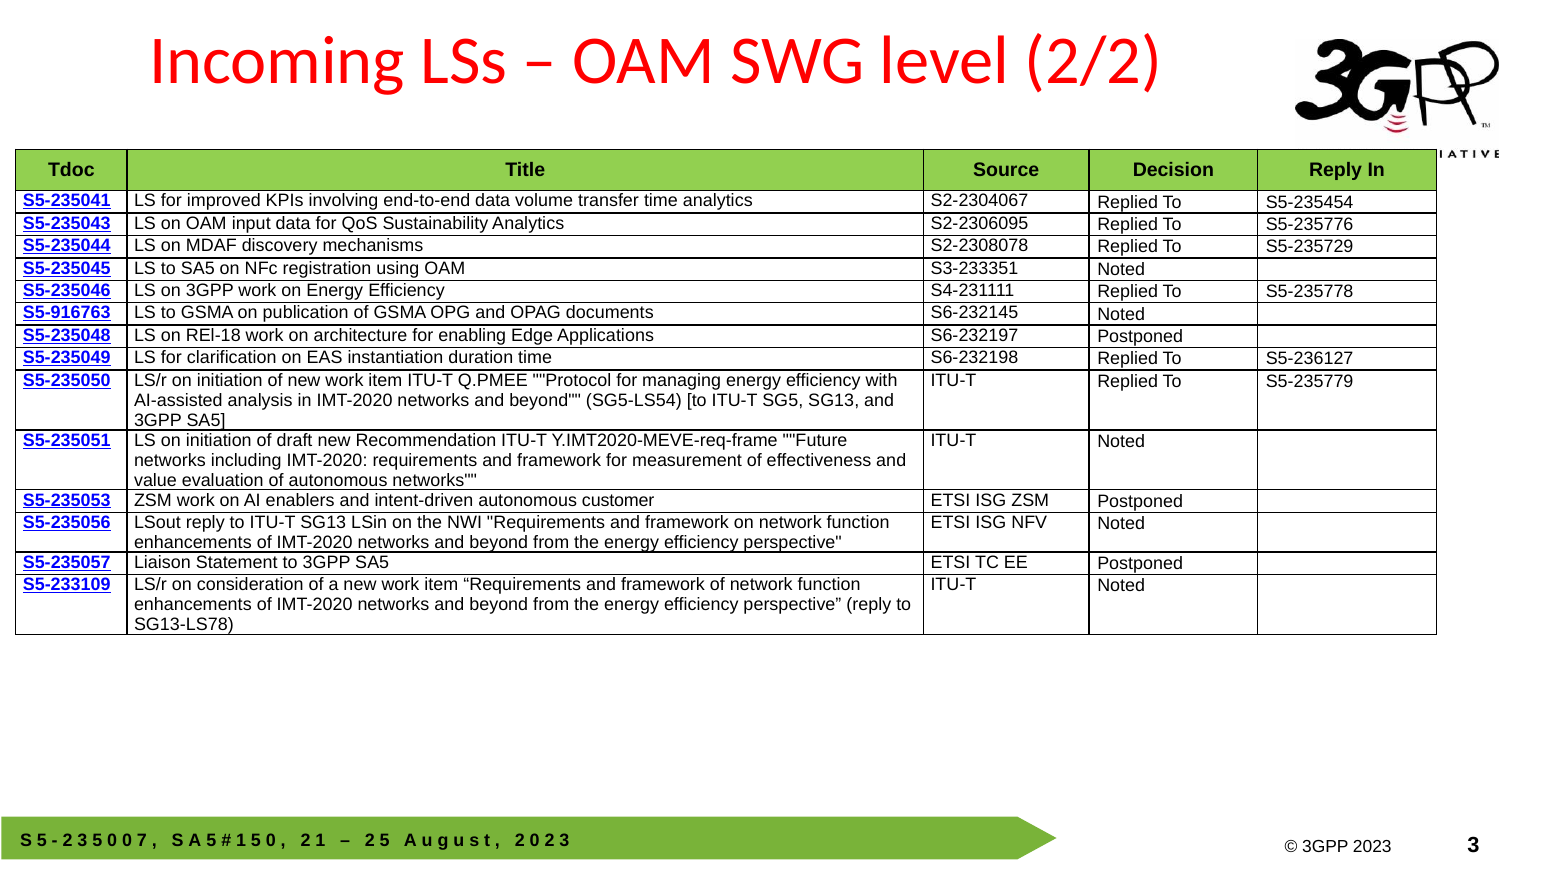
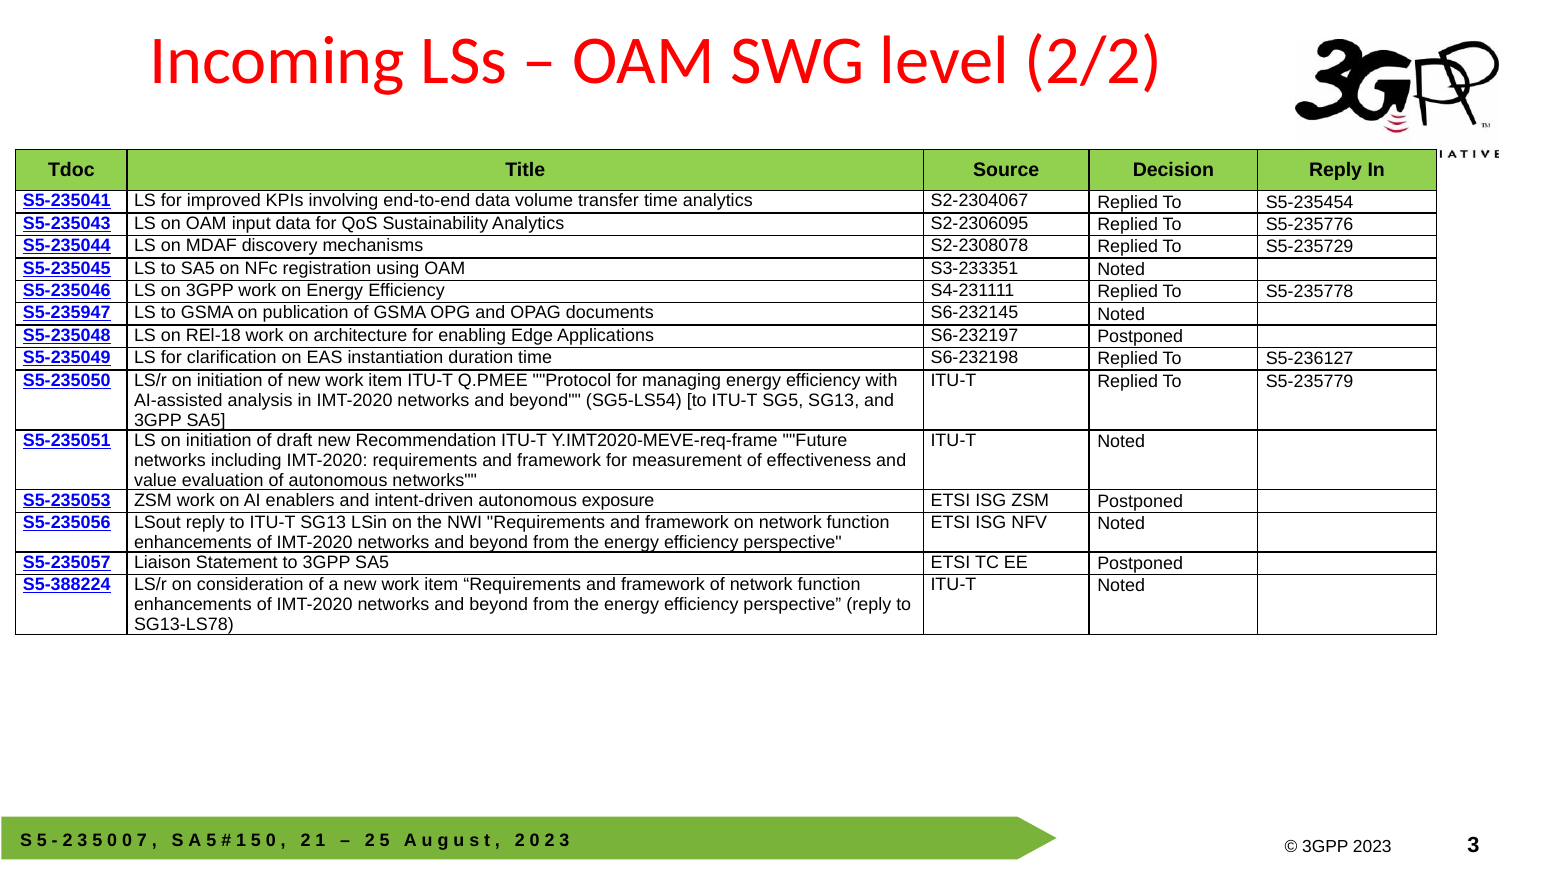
S5-916763: S5-916763 -> S5-235947 (67, 313)
customer: customer -> exposure (618, 500)
S5-233109: S5-233109 -> S5-388224 (67, 585)
